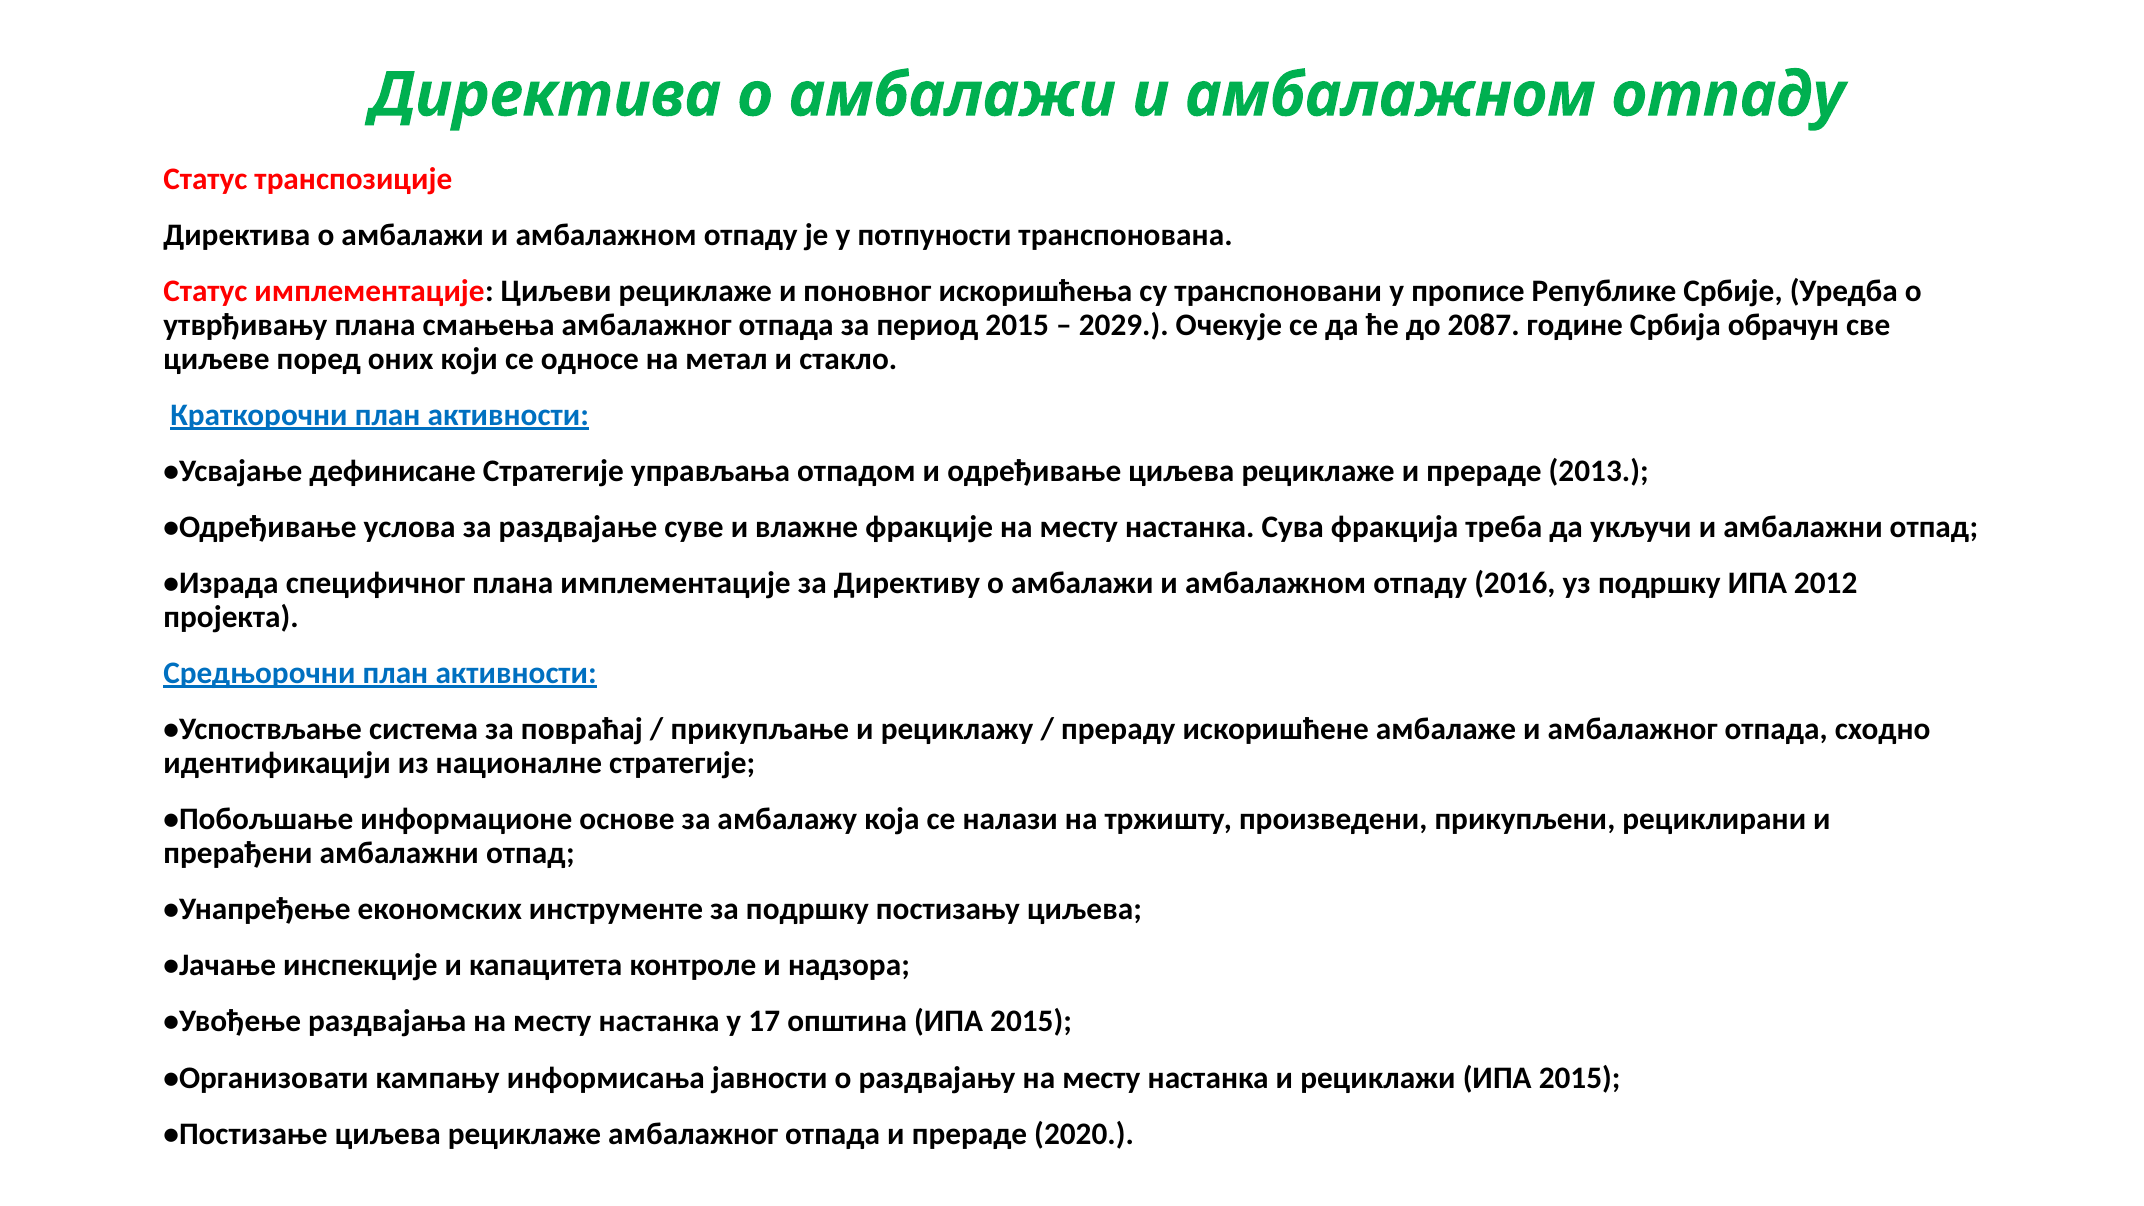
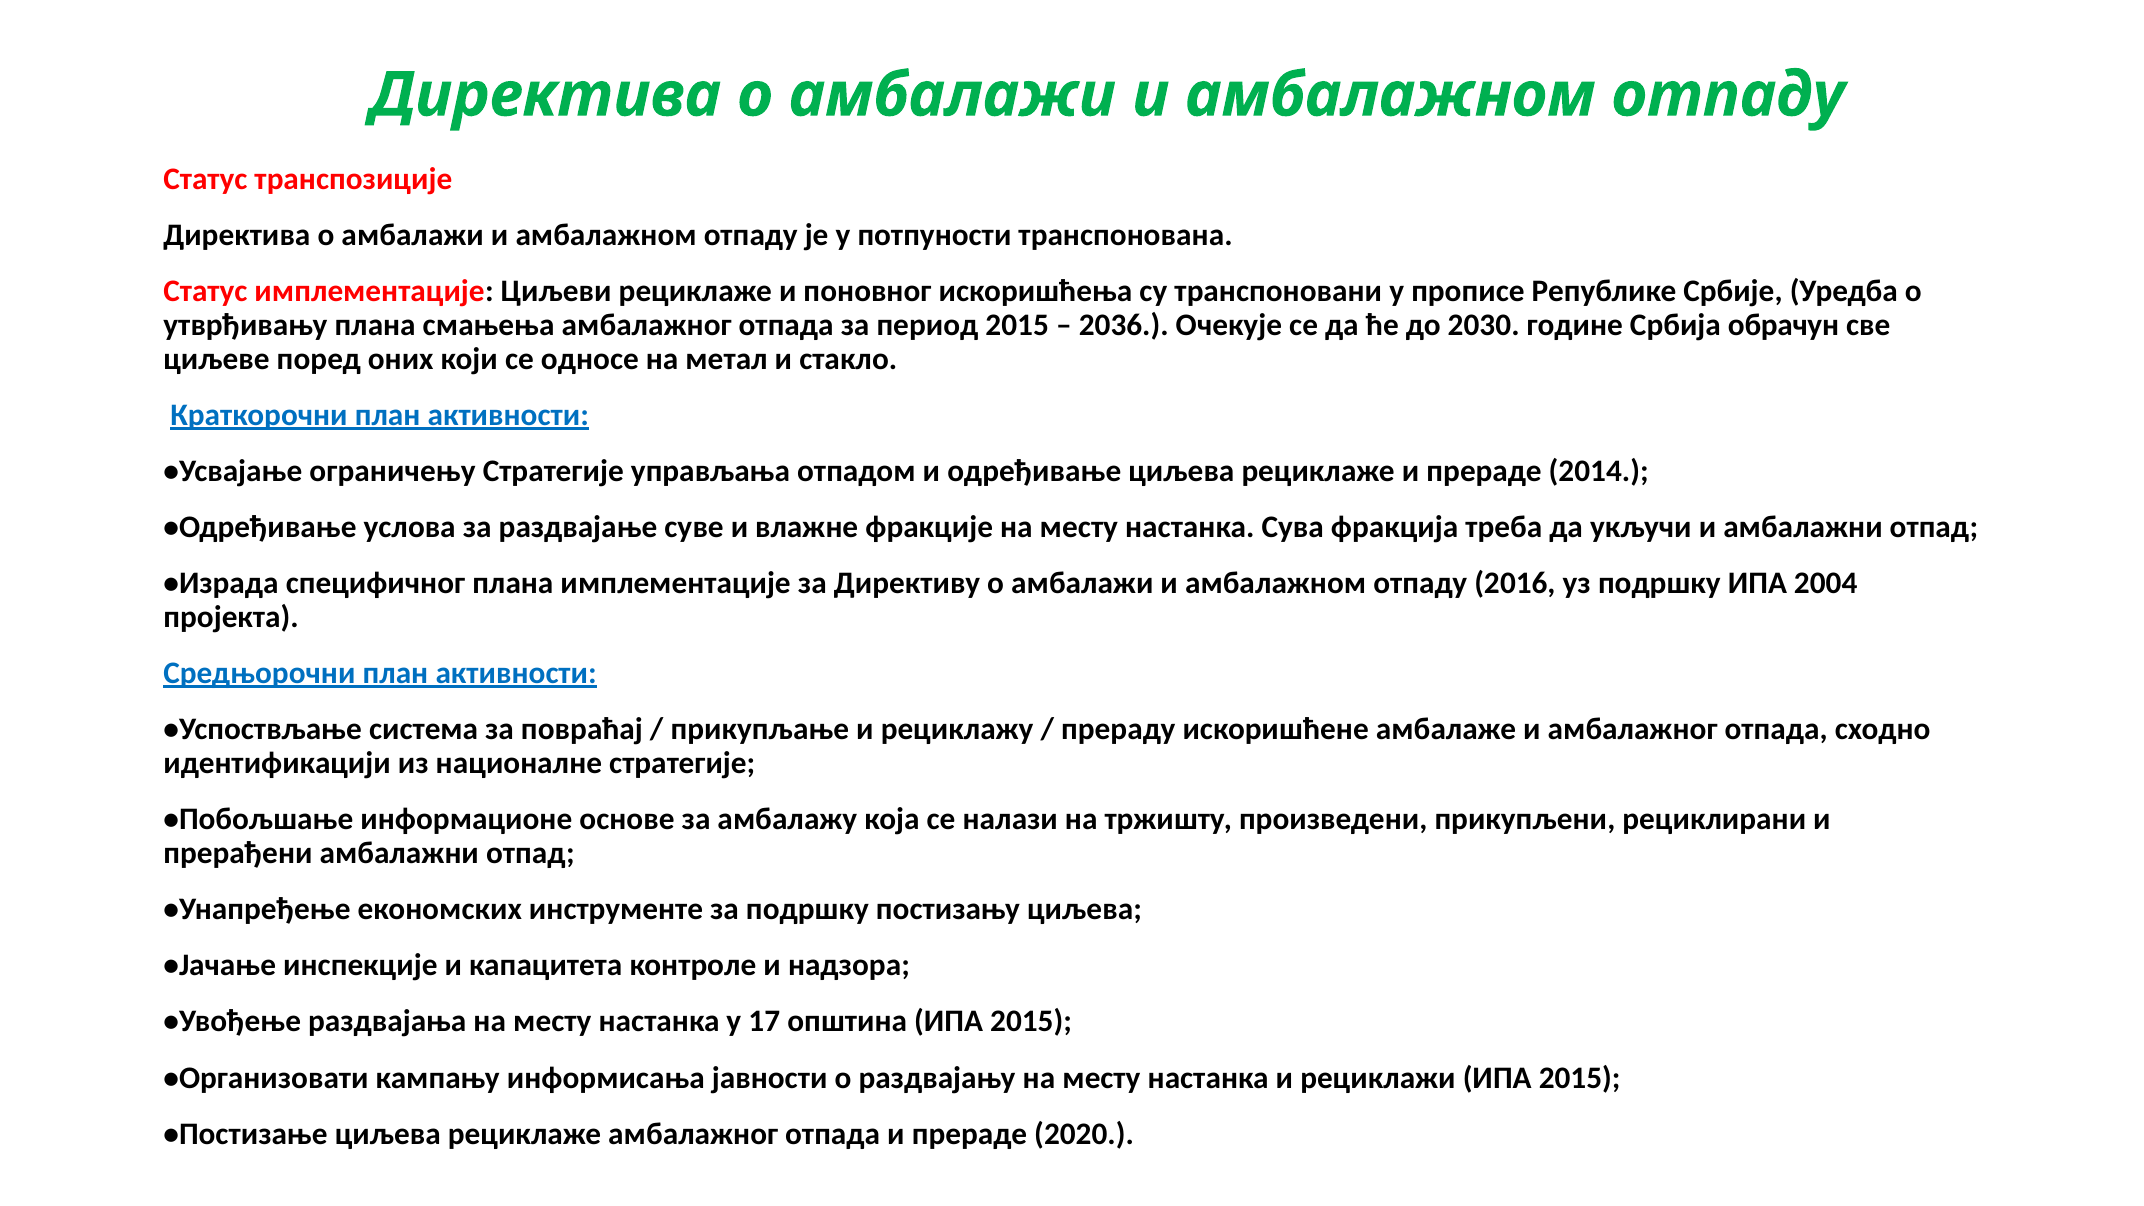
2029: 2029 -> 2036 (1124, 325)
2087: 2087 -> 2030 (1484, 325)
дефинисане: дефинисане -> ограничењу (393, 471)
2013: 2013 -> 2014 (1599, 471)
2012: 2012 -> 2004 (1826, 583)
